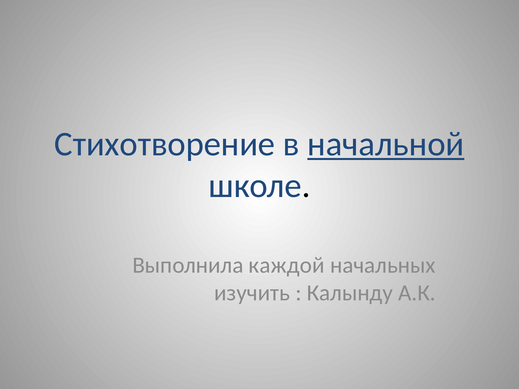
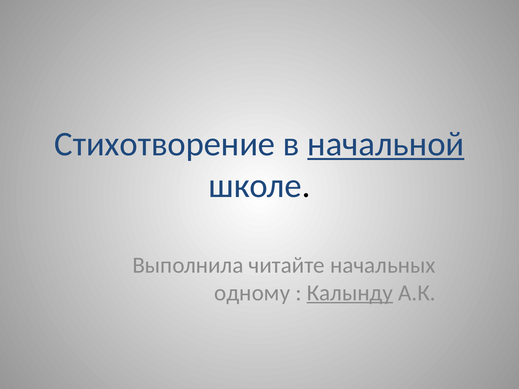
каждой: каждой -> читайте (287, 265)
изучить: изучить -> одному (252, 293)
Калынду underline: none -> present (350, 293)
